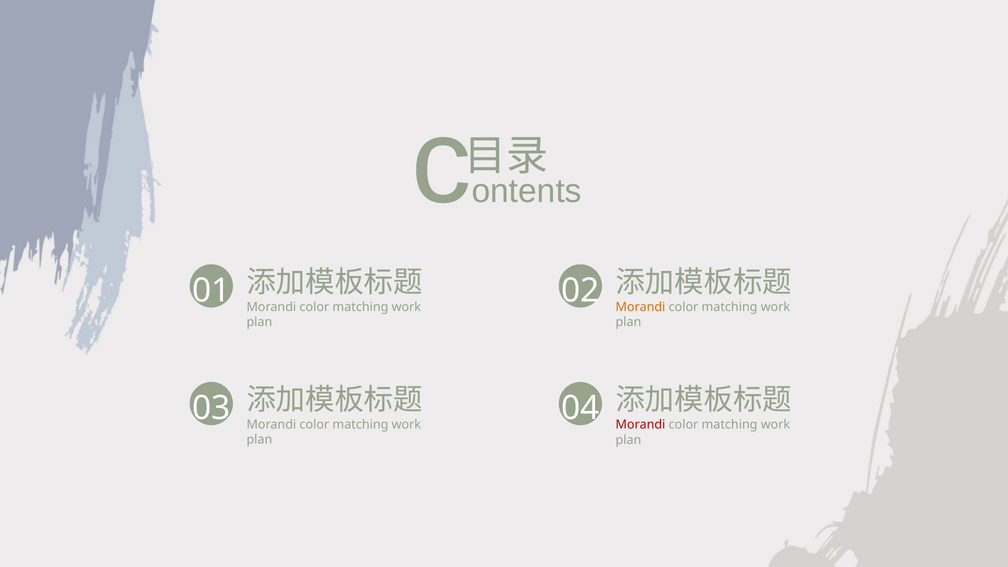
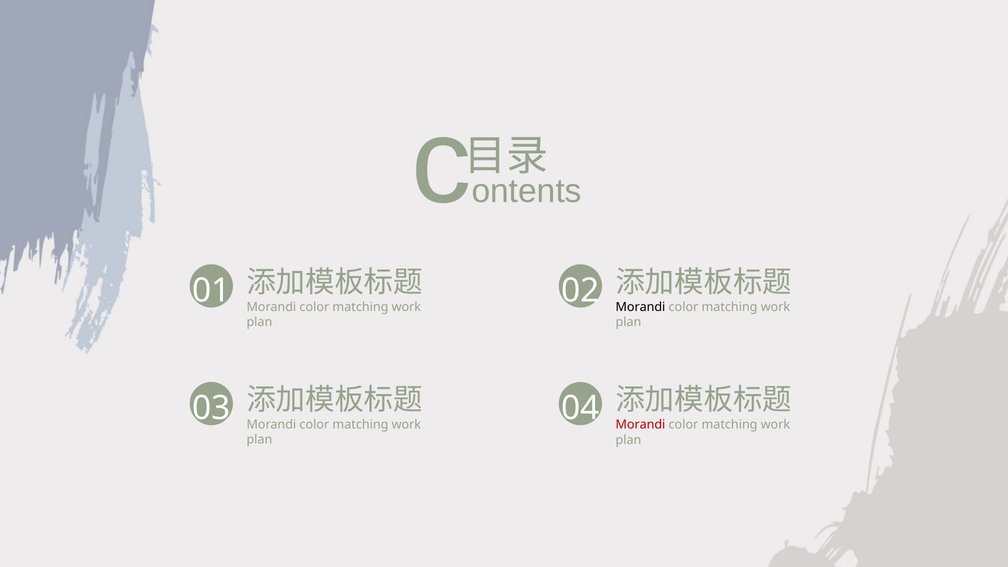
Morandi colour: orange -> black (640, 307)
